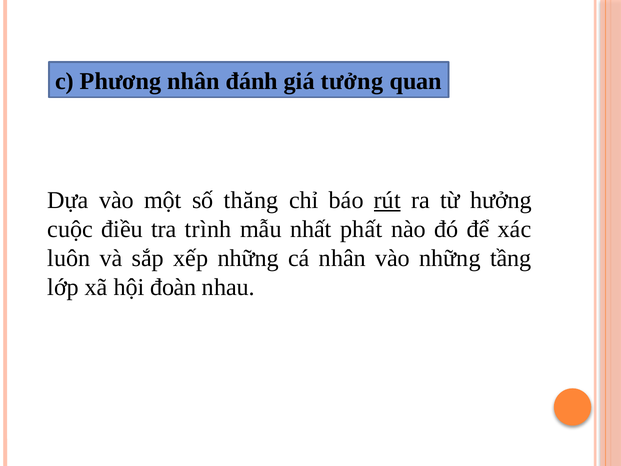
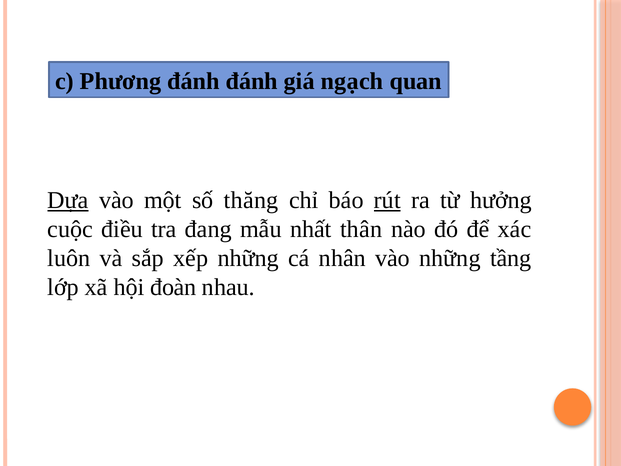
Phương nhân: nhân -> đánh (194, 81)
tưởng: tưởng -> ngạch (352, 81)
Dựa underline: none -> present (68, 200)
trình: trình -> đang (208, 229)
phất: phất -> thân (361, 229)
